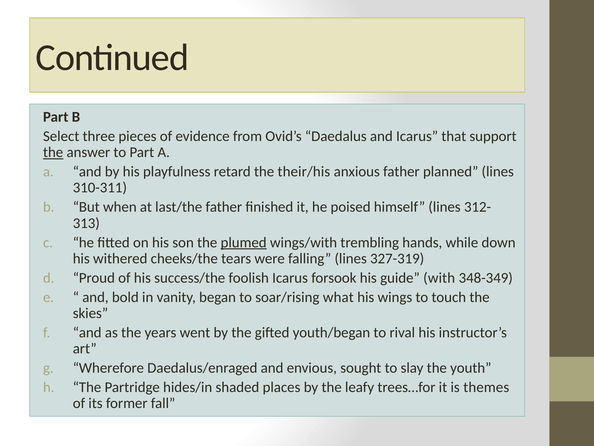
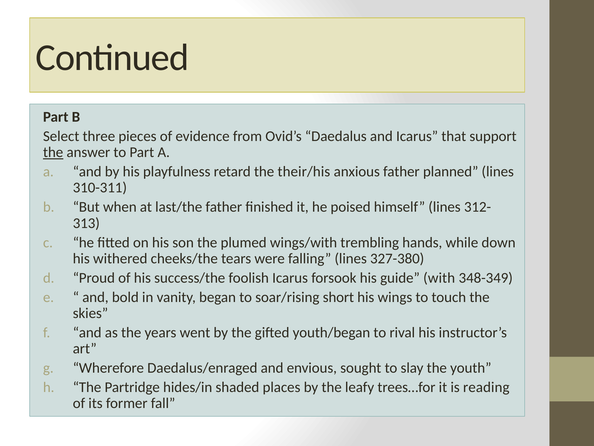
plumed underline: present -> none (244, 242)
327-319: 327-319 -> 327-380 (397, 258)
what: what -> short (338, 297)
themes: themes -> reading (486, 387)
